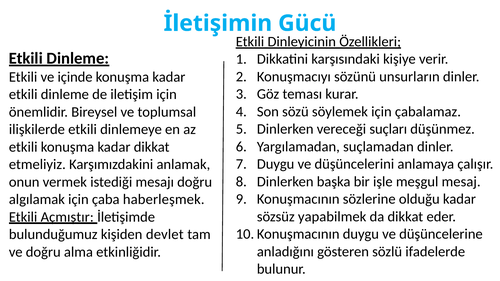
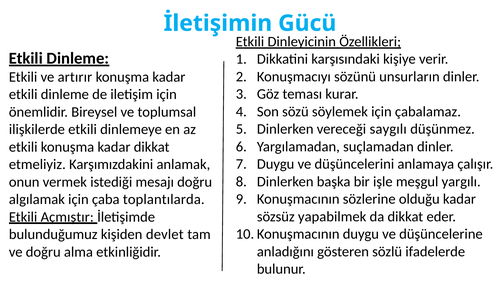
içinde: içinde -> artırır (75, 77)
suçları: suçları -> saygılı (388, 129)
mesaj: mesaj -> yargılı (461, 182)
haberleşmek: haberleşmek -> toplantılarda (164, 200)
